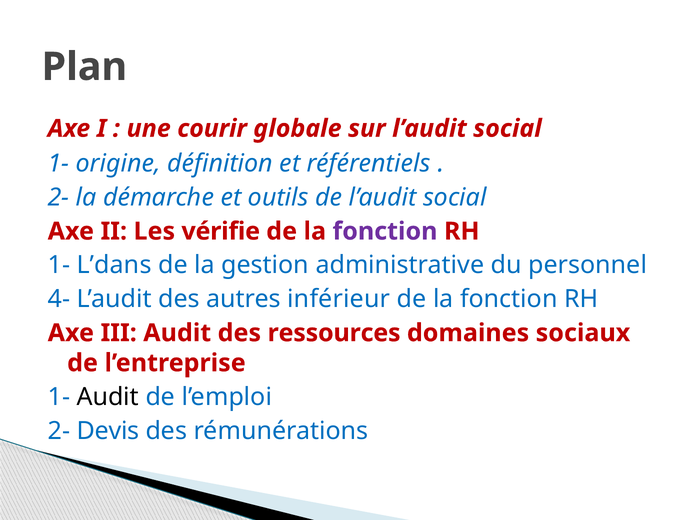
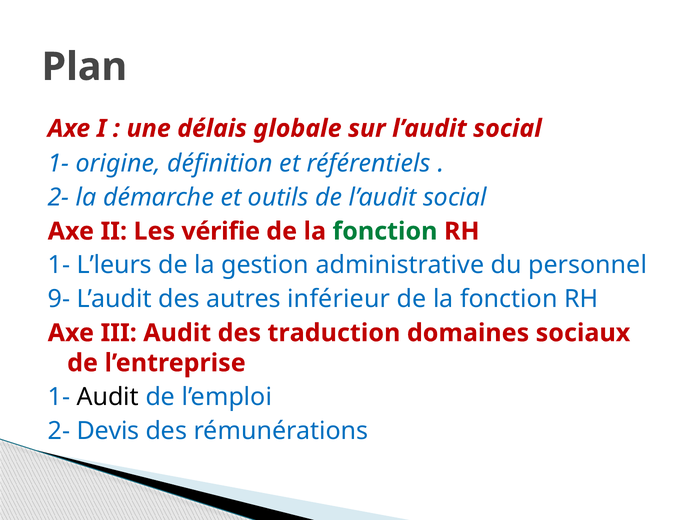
courir: courir -> délais (212, 129)
fonction colour: purple -> green (385, 232)
L’dans: L’dans -> L’leurs (114, 265)
4-: 4- -> 9- (59, 299)
ressources: ressources -> traduction (334, 333)
